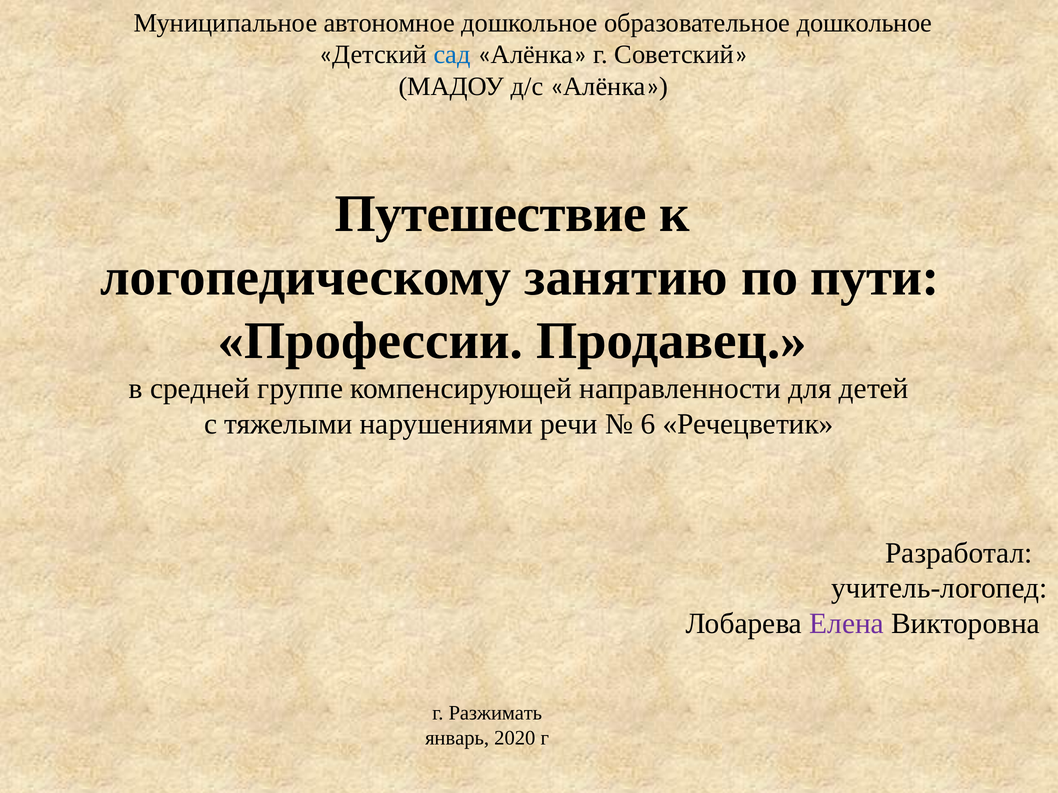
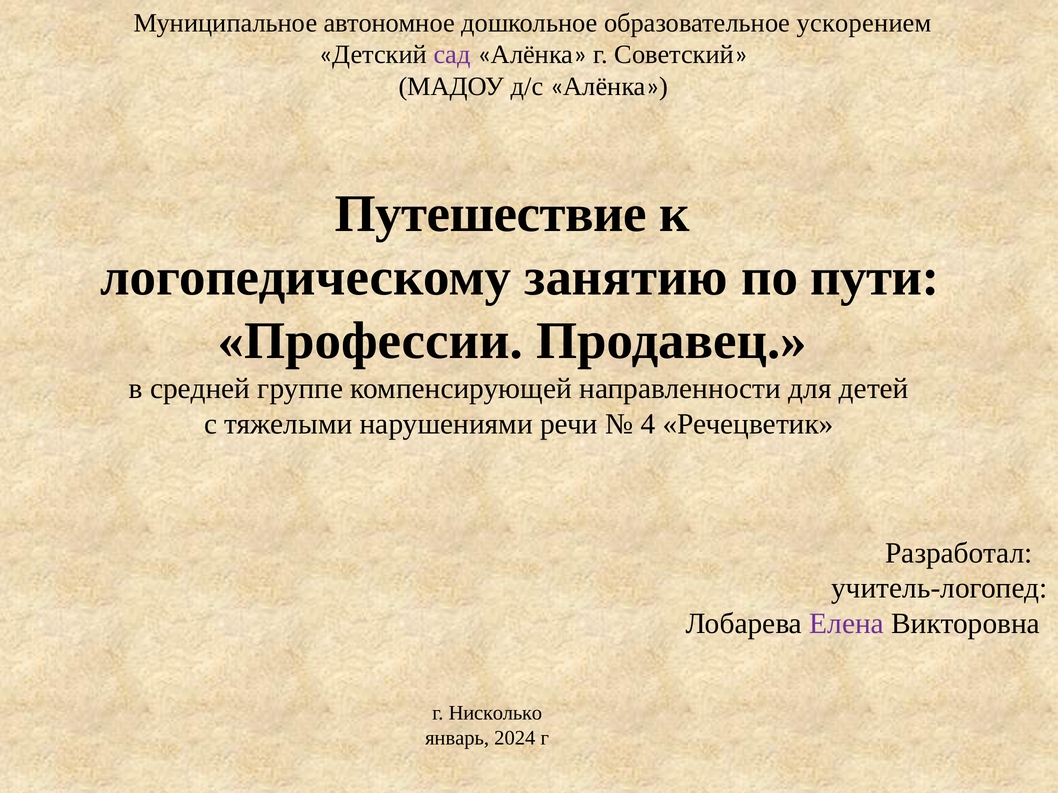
образовательное дошкольное: дошкольное -> ускорением (864, 23)
сад colour: blue -> purple (452, 55)
6: 6 -> 4 (648, 424)
Разжимать: Разжимать -> Нисколько (495, 714)
2020: 2020 -> 2024 (515, 738)
